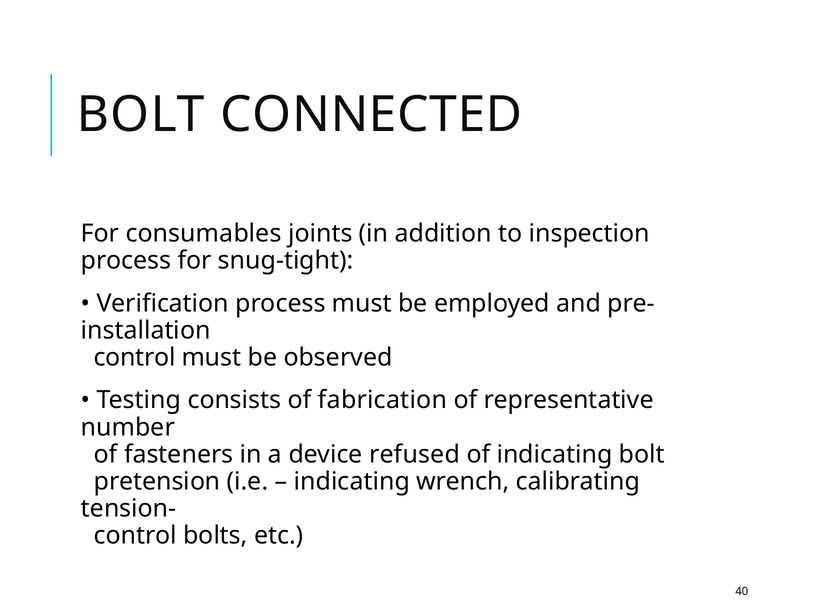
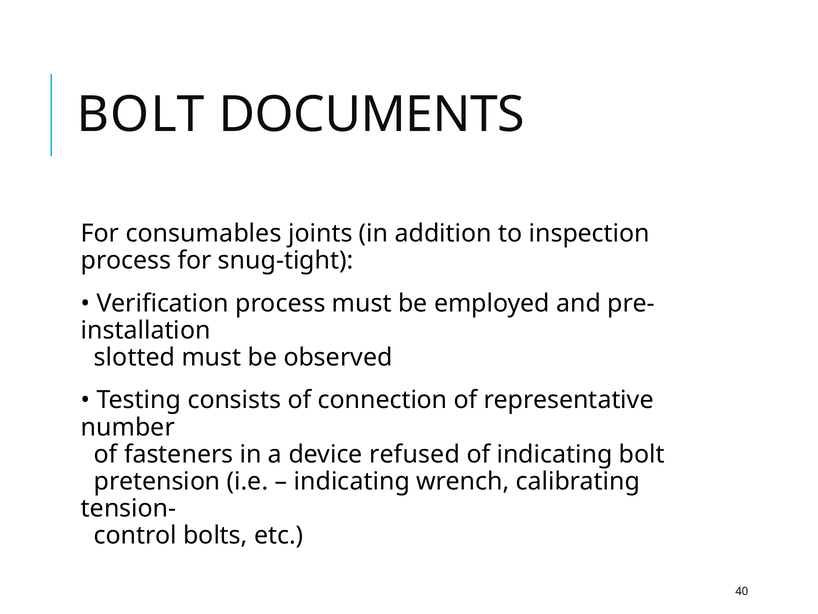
CONNECTED: CONNECTED -> DOCUMENTS (372, 115)
control: control -> slotted (135, 357)
fabrication: fabrication -> connection (383, 400)
